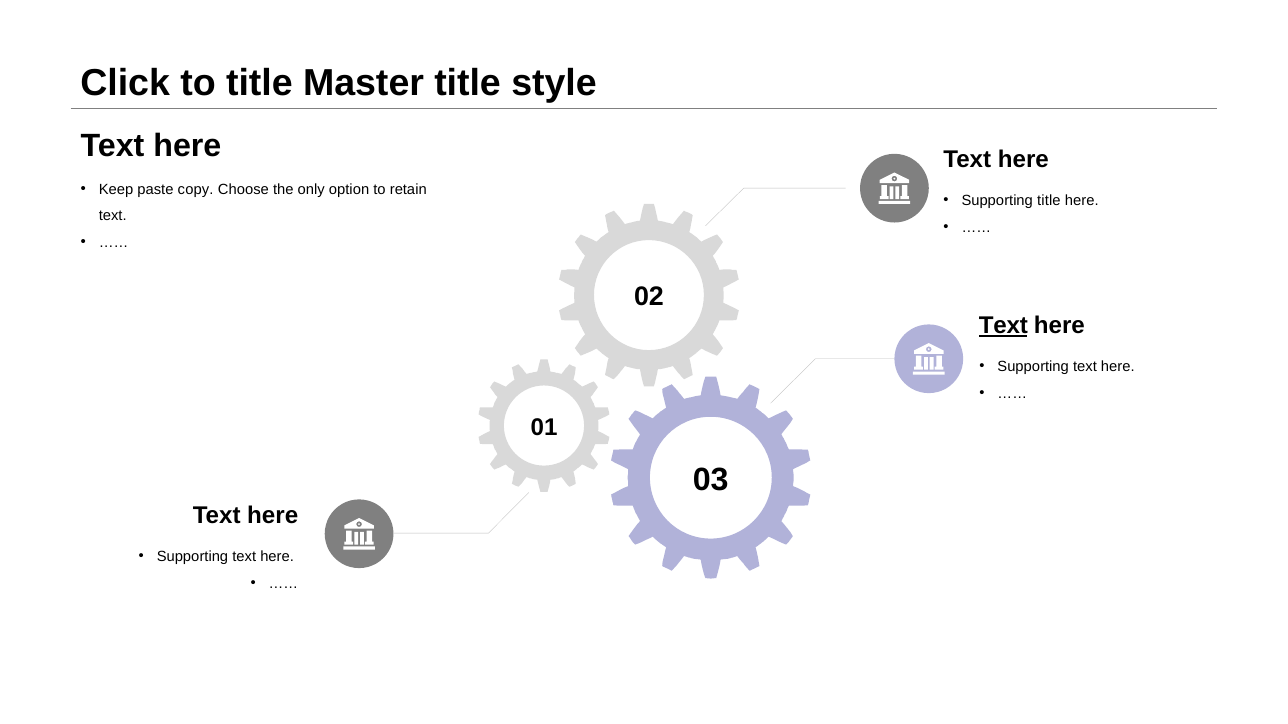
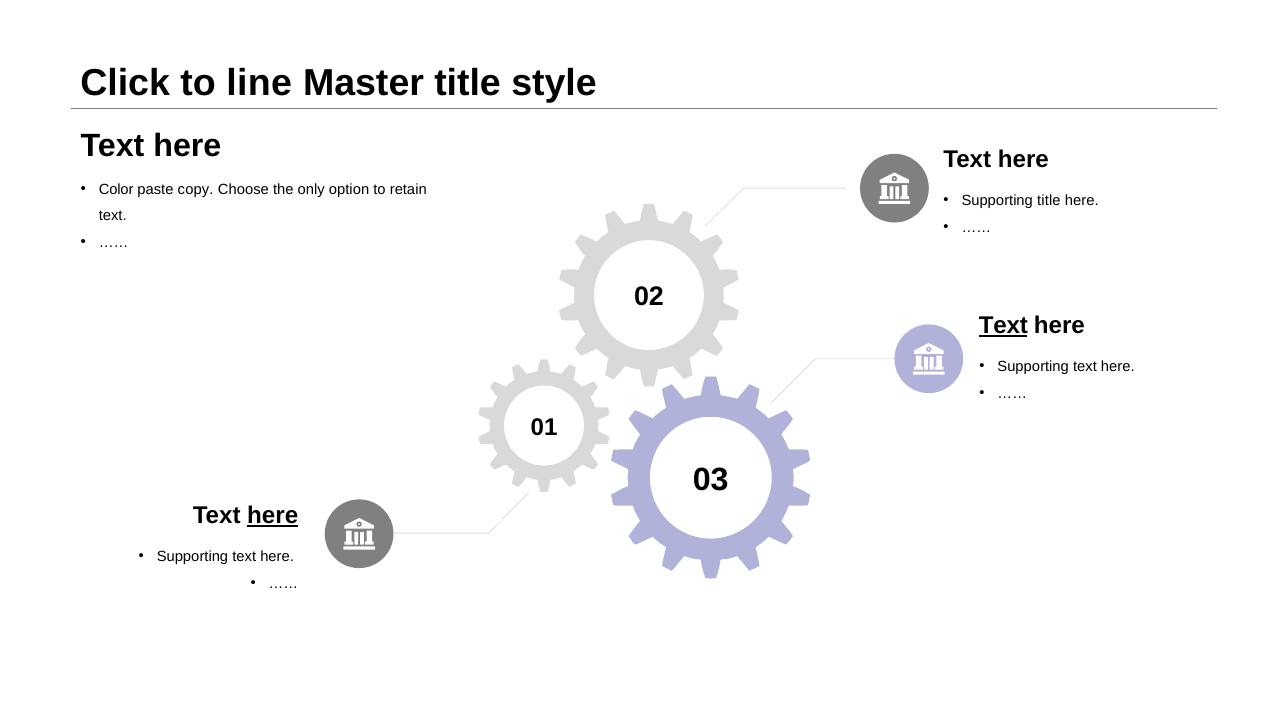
to title: title -> line (259, 83)
Keep: Keep -> Color (116, 190)
here underline: none -> present (273, 516)
